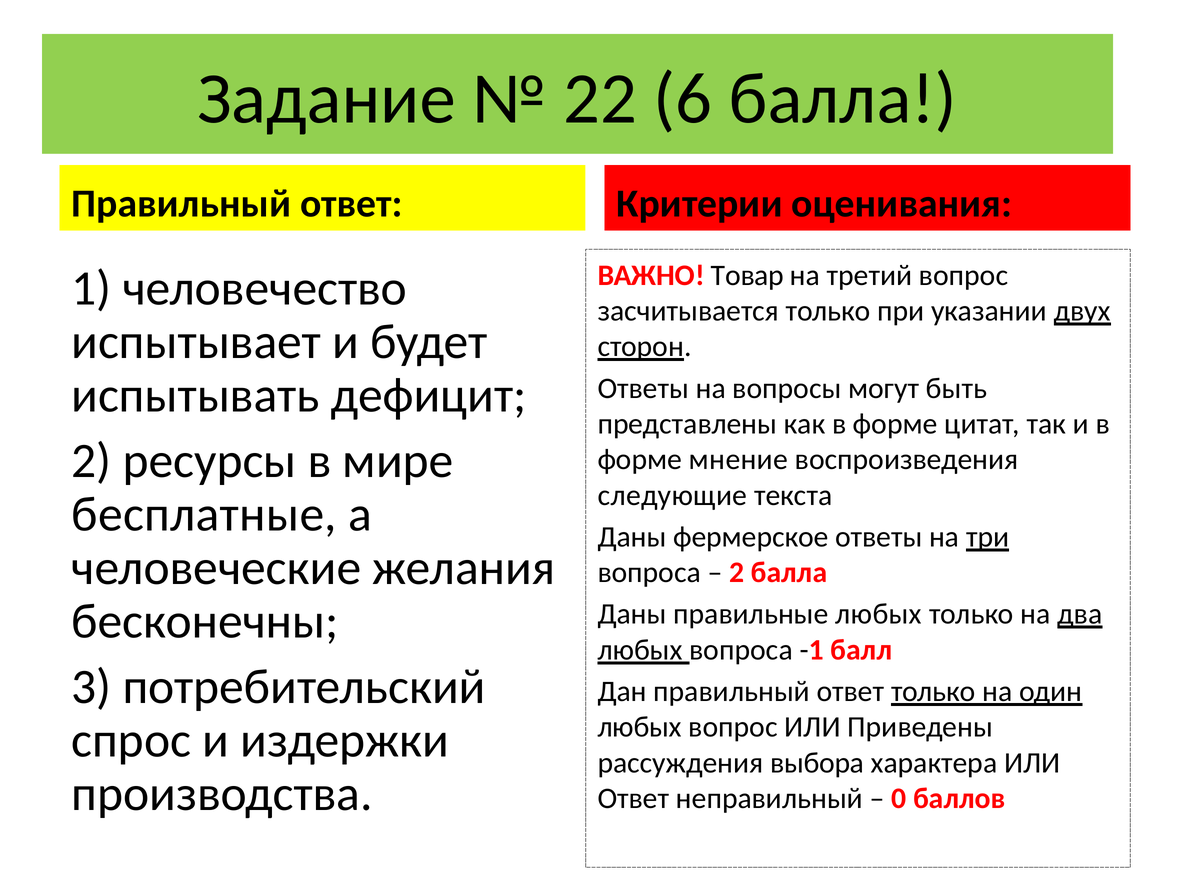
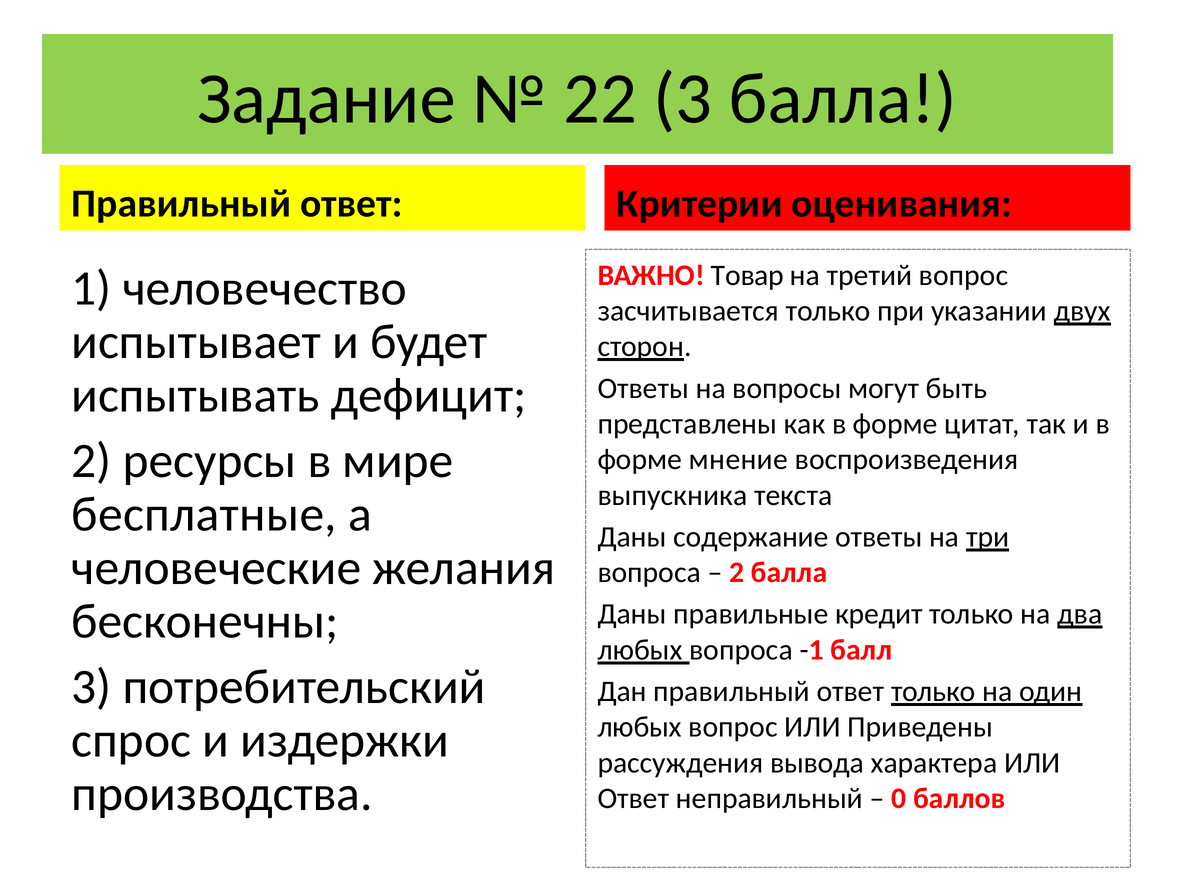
22 6: 6 -> 3 (683, 99)
следующие: следующие -> выпускника (673, 496)
фермерское: фермерское -> содержание (751, 537)
правильные любых: любых -> кредит (879, 615)
выбора: выбора -> вывода (817, 763)
